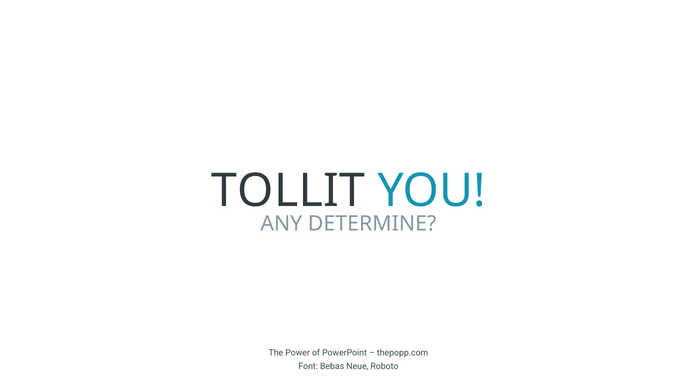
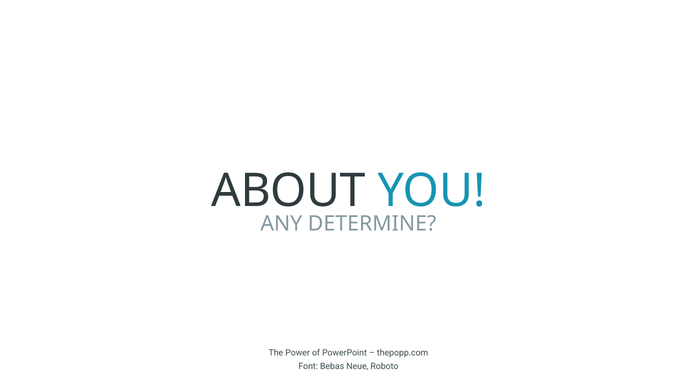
TOLLIT: TOLLIT -> ABOUT (289, 191)
